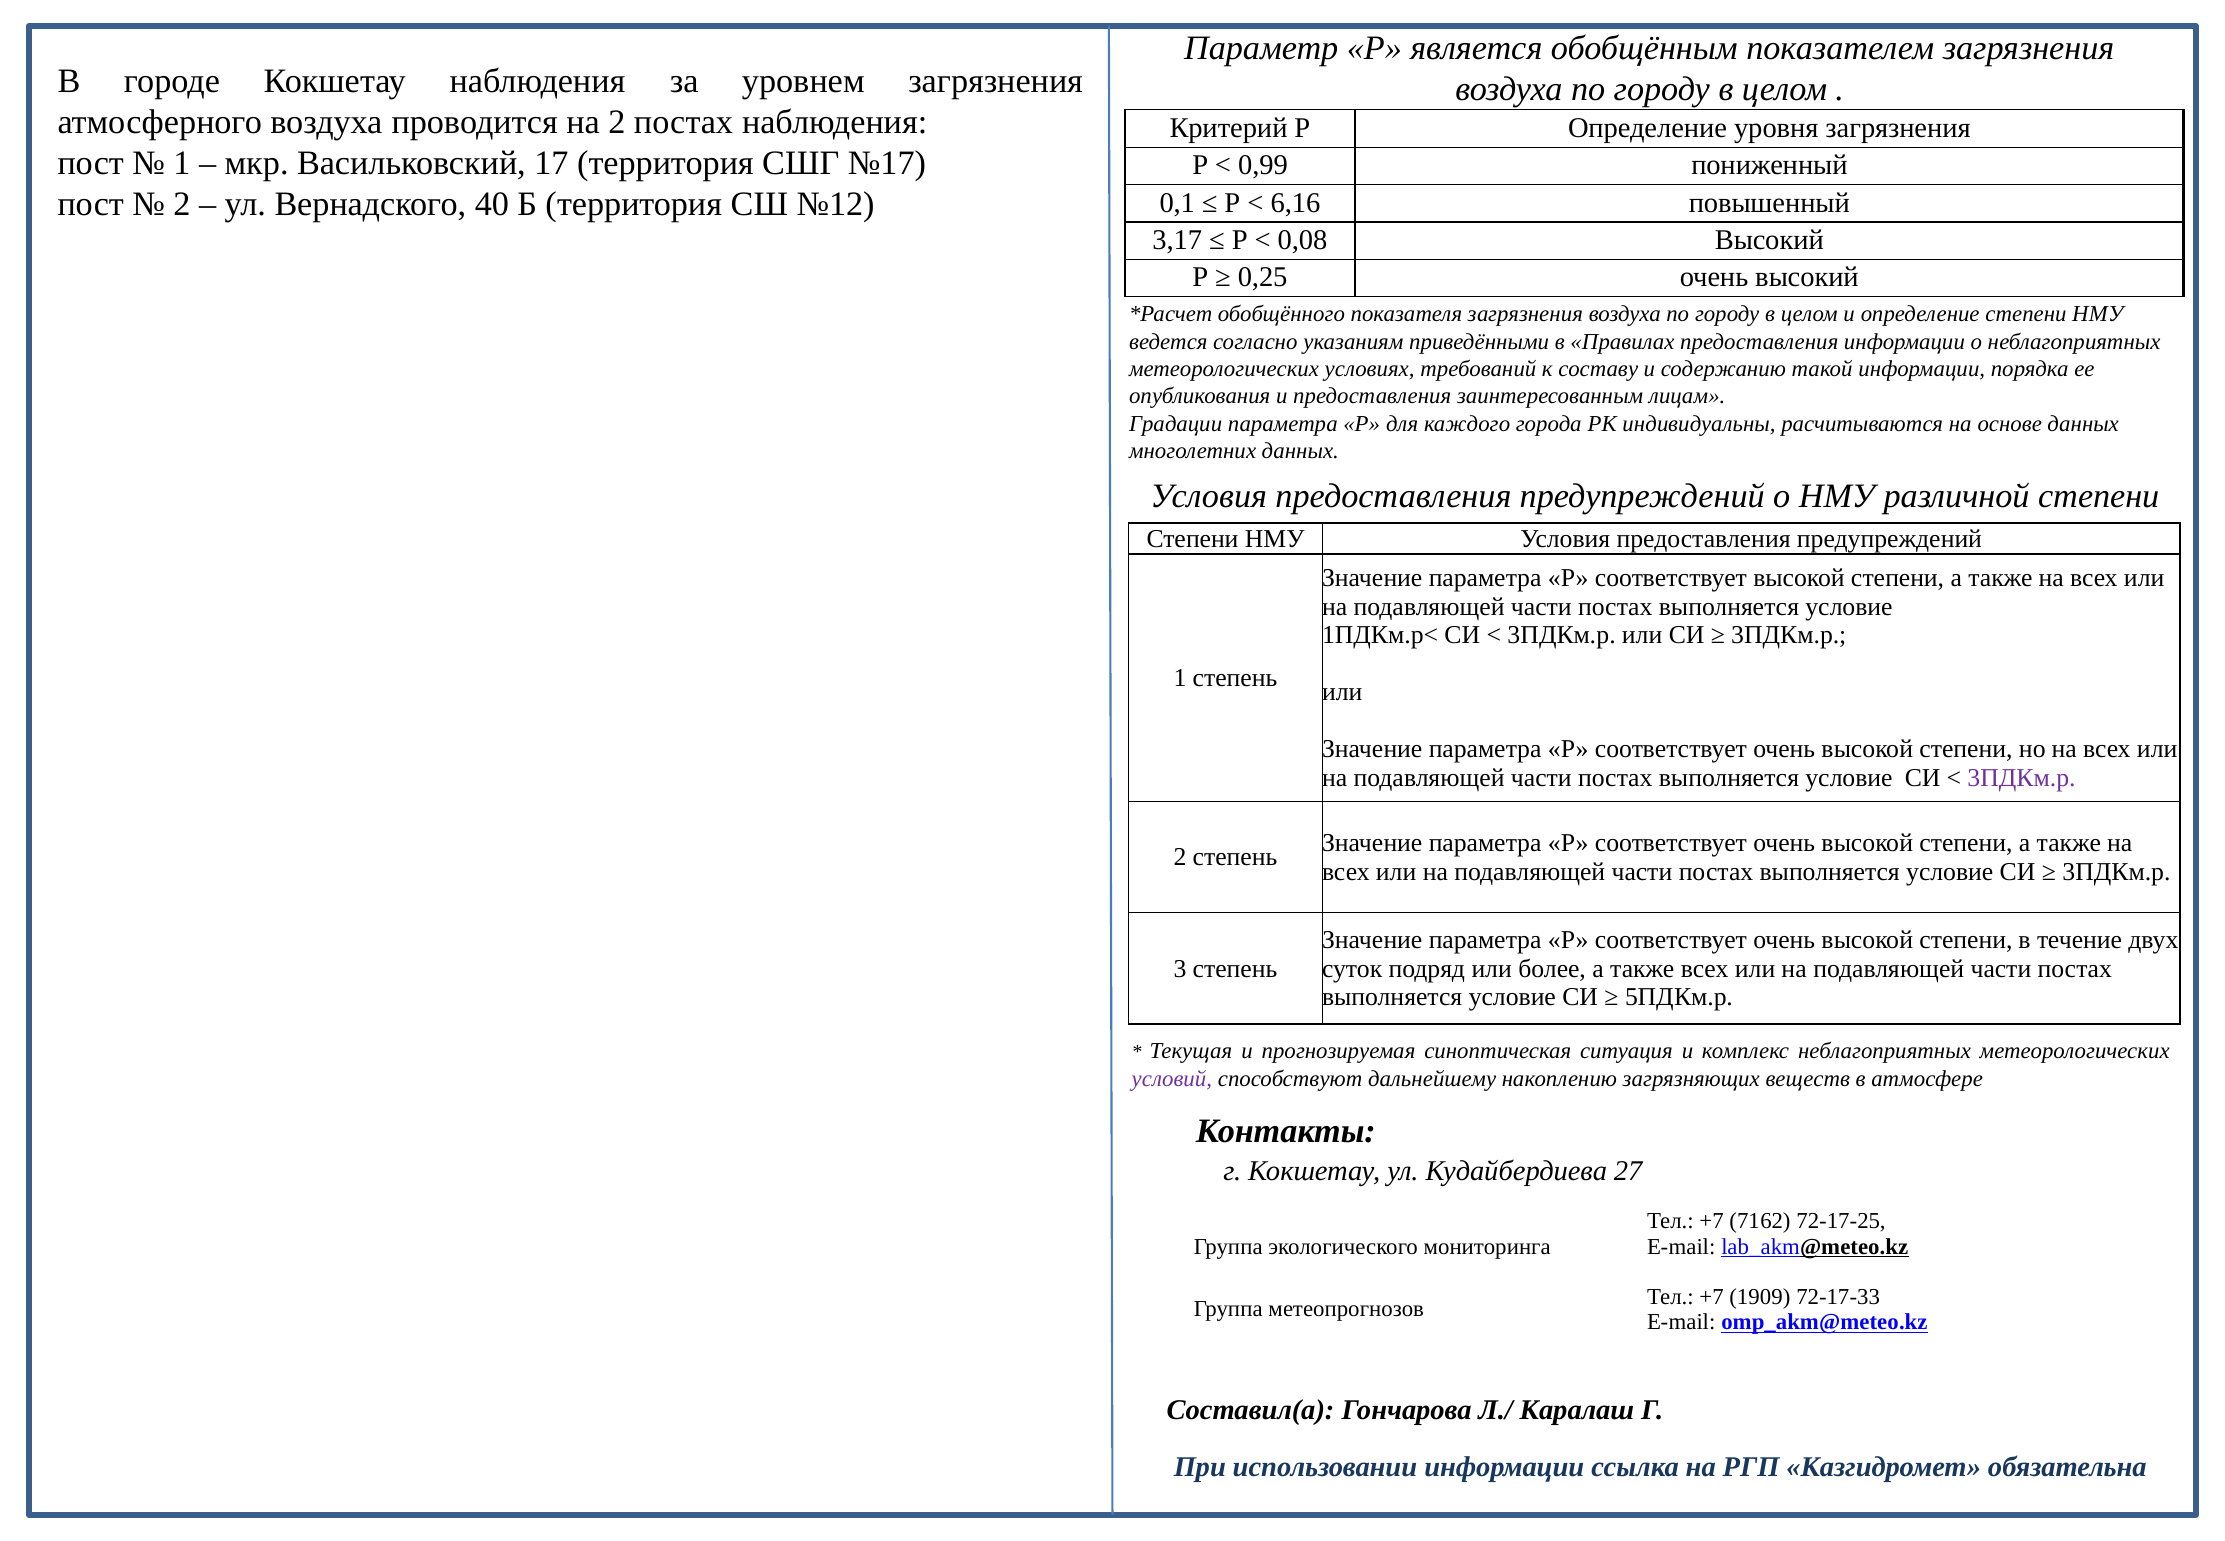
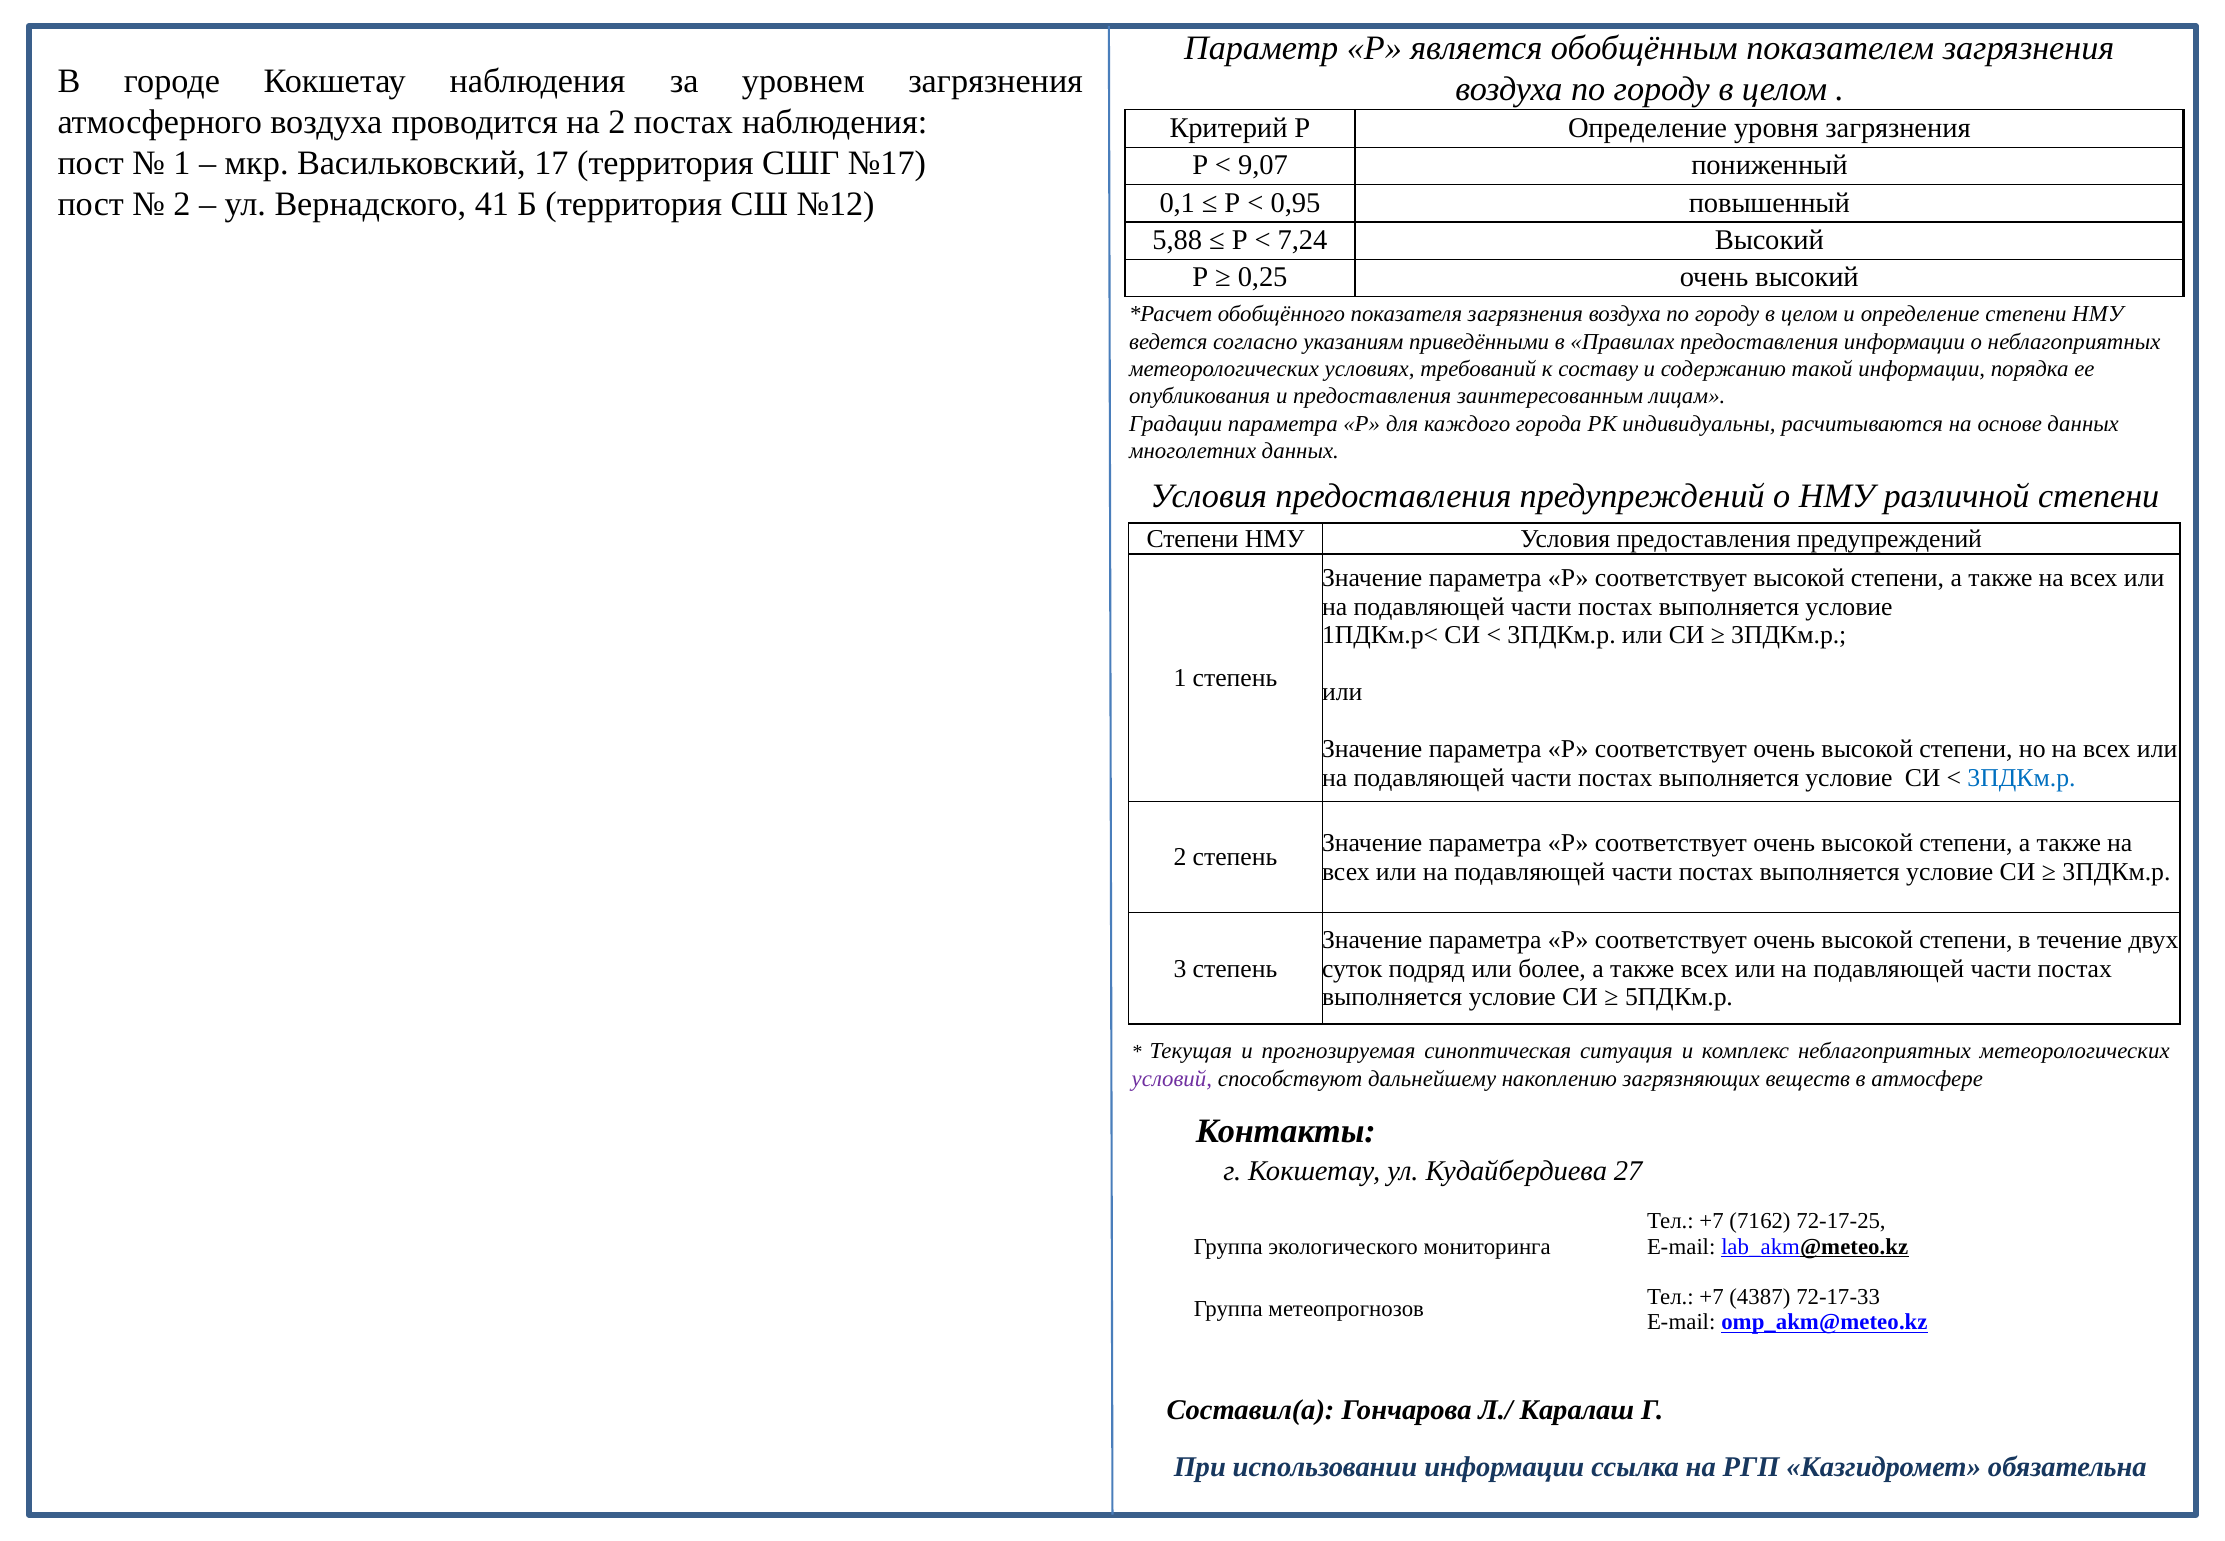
0,99: 0,99 -> 9,07 (1263, 165)
40: 40 -> 41 (492, 204)
6,16: 6,16 -> 0,95 (1296, 203)
3,17: 3,17 -> 5,88 (1177, 240)
0,08: 0,08 -> 7,24 (1303, 240)
3ПДКм.р colour: purple -> blue (2022, 777)
1909: 1909 -> 4387 (1760, 1296)
